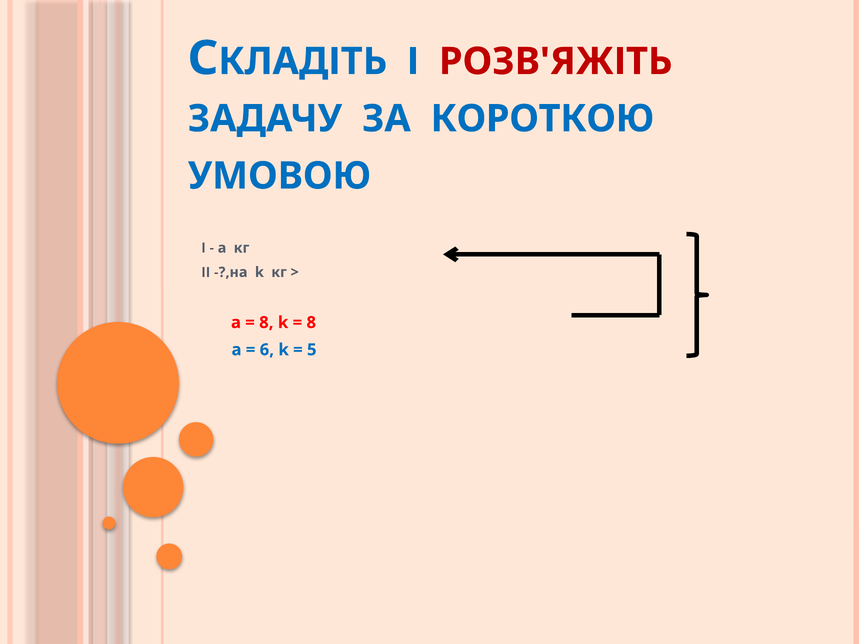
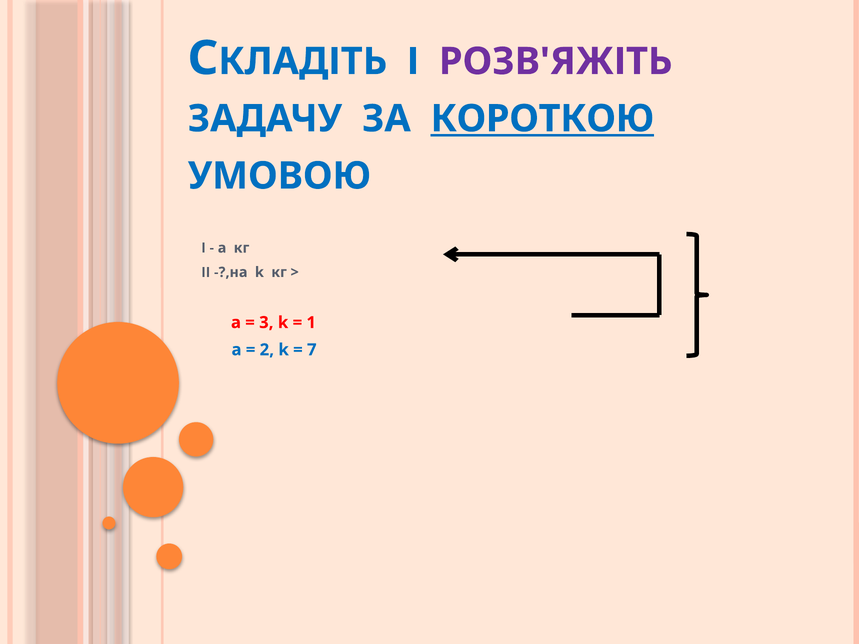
РОЗВ'ЯЖІТЬ colour: red -> purple (556, 62)
КОРОТКОЮ underline: none -> present (542, 119)
8: 8 -> 3 (266, 323)
8: 8 -> 1 (311, 323)
6: 6 -> 2 (267, 350)
5: 5 -> 7 (312, 350)
